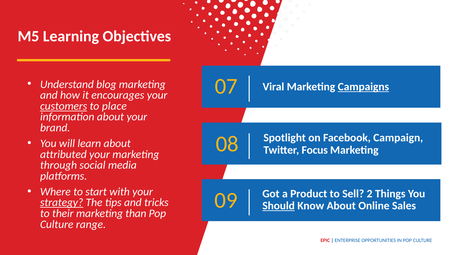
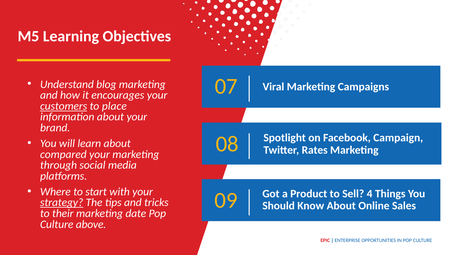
Campaigns underline: present -> none (363, 87)
Focus: Focus -> Rates (315, 150)
attributed: attributed -> compared (63, 155)
2: 2 -> 4 (370, 194)
Should underline: present -> none (279, 206)
than: than -> date (136, 214)
range: range -> above (91, 225)
